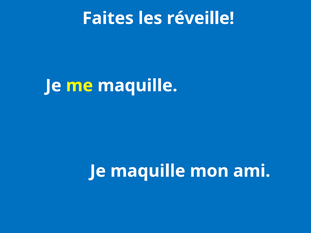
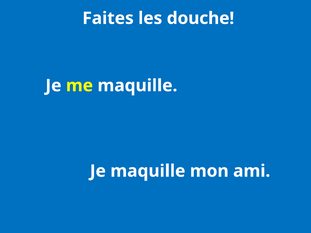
réveille: réveille -> douche (200, 18)
